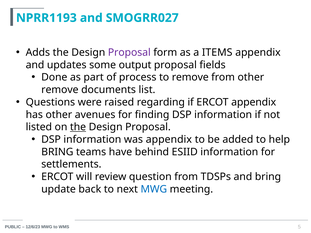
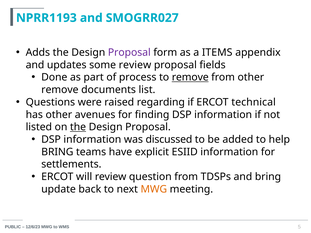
some output: output -> review (135, 65)
remove underline: none -> present (190, 77)
ERCOT appendix: appendix -> technical (254, 102)
was appendix: appendix -> discussed (169, 140)
behind: behind -> explicit (152, 152)
MWG colour: blue -> orange (154, 189)
